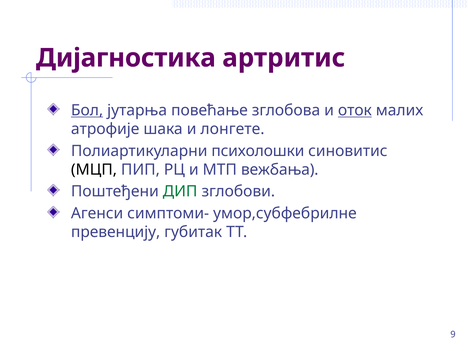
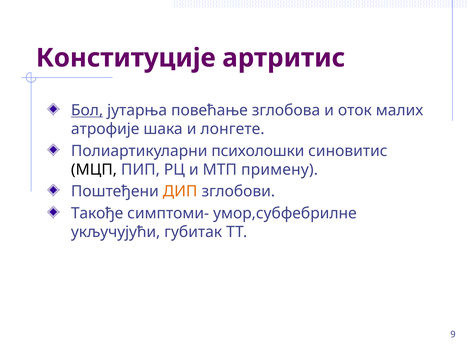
Дијагностика: Дијагностика -> Конституције (126, 58)
оток underline: present -> none (355, 110)
вежбања: вежбања -> примену (280, 170)
ДИП colour: green -> orange (180, 191)
Агенси: Агенси -> Такође (97, 213)
превенцију: превенцију -> укључујући (116, 232)
